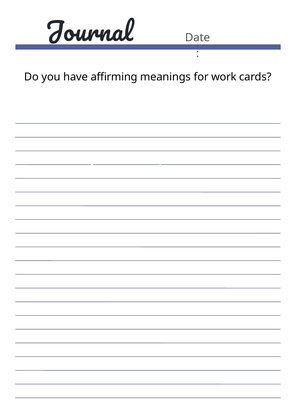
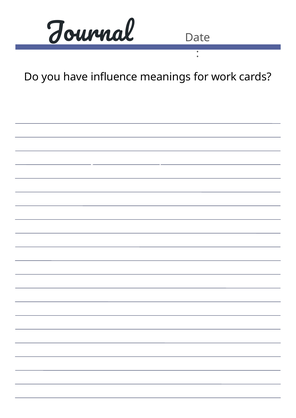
affirming: affirming -> influence (114, 77)
